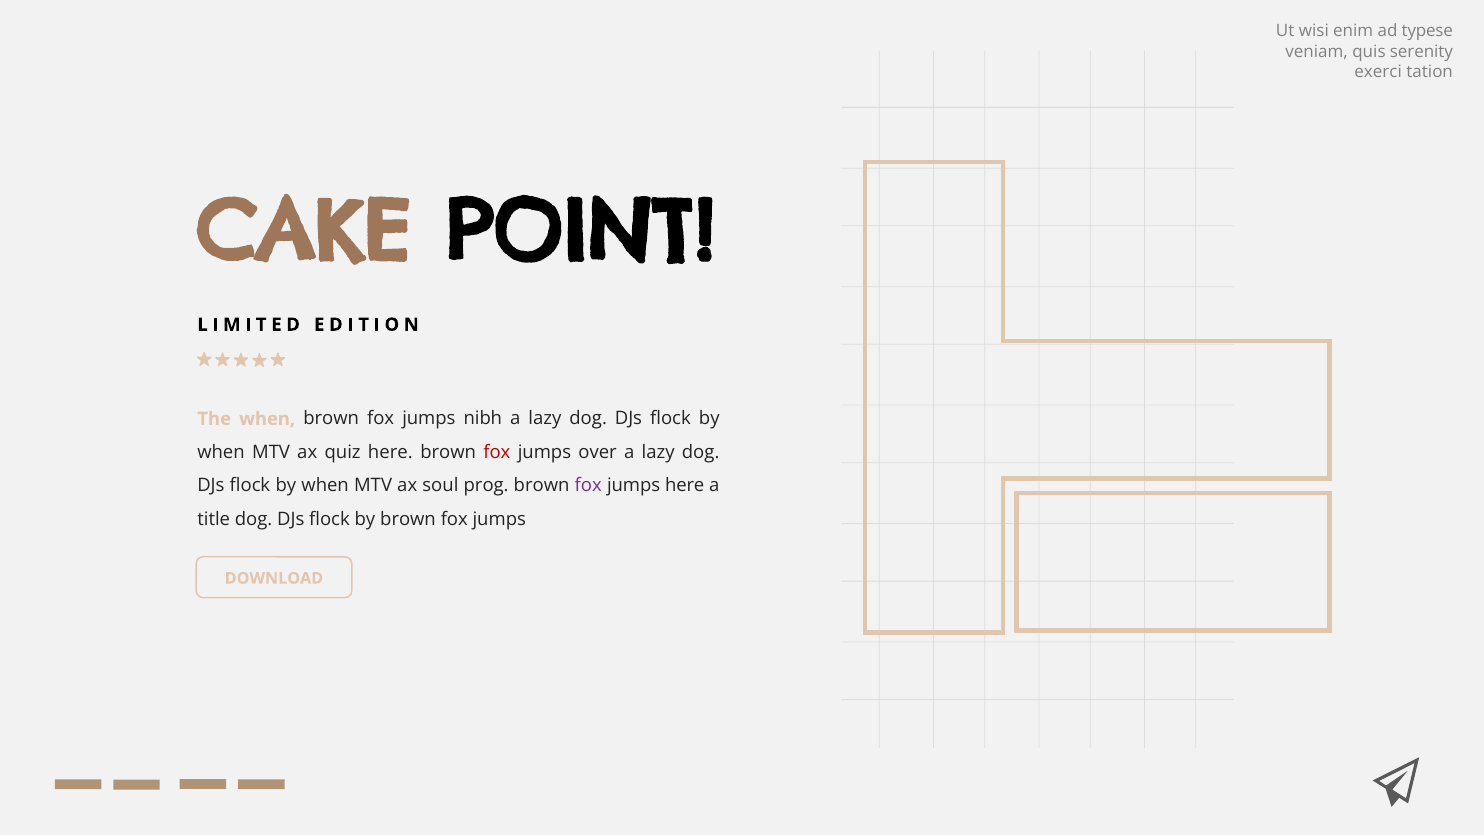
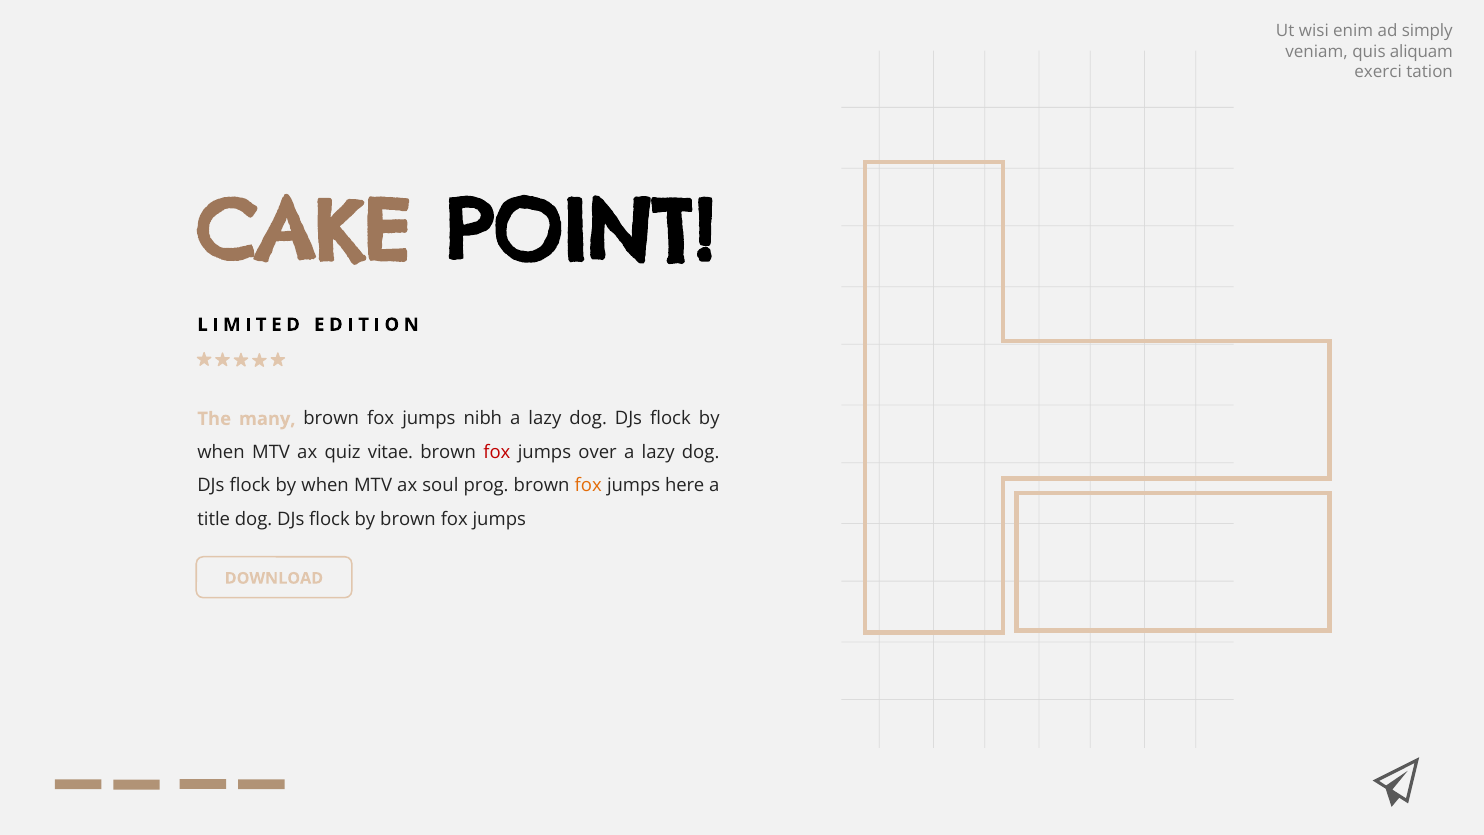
typese: typese -> simply (1427, 31)
serenity: serenity -> aliquam (1421, 52)
The when: when -> many (267, 419)
quiz here: here -> vitae (391, 452)
fox colour: purple -> orange (588, 485)
